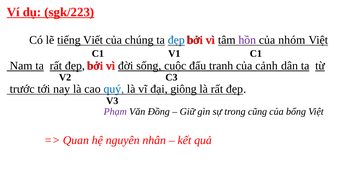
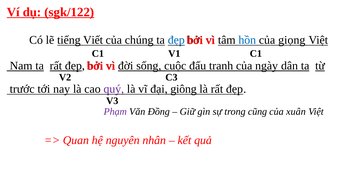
sgk/223: sgk/223 -> sgk/122 (69, 12)
hồn colour: purple -> blue (247, 40)
nhóm: nhóm -> giọng (292, 40)
cảnh: cảnh -> ngày (267, 66)
quý colour: blue -> purple (114, 89)
bổng: bổng -> xuân (296, 111)
